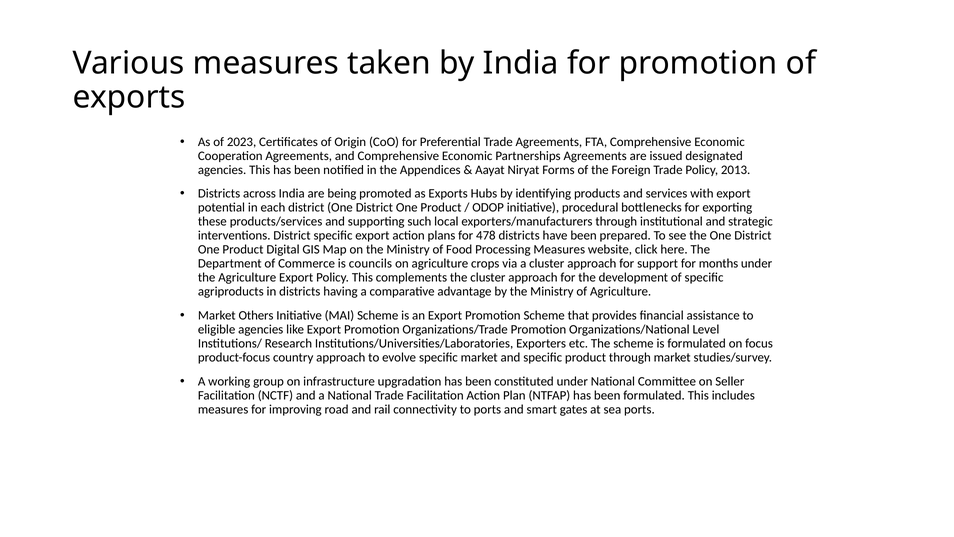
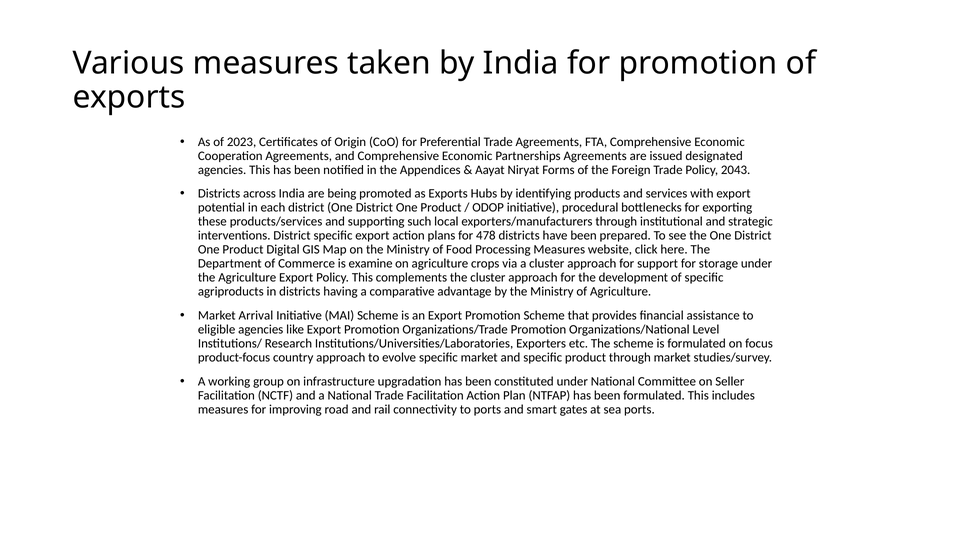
2013: 2013 -> 2043 (736, 170)
councils: councils -> examine (371, 263)
months: months -> storage (718, 263)
Others: Others -> Arrival (256, 315)
